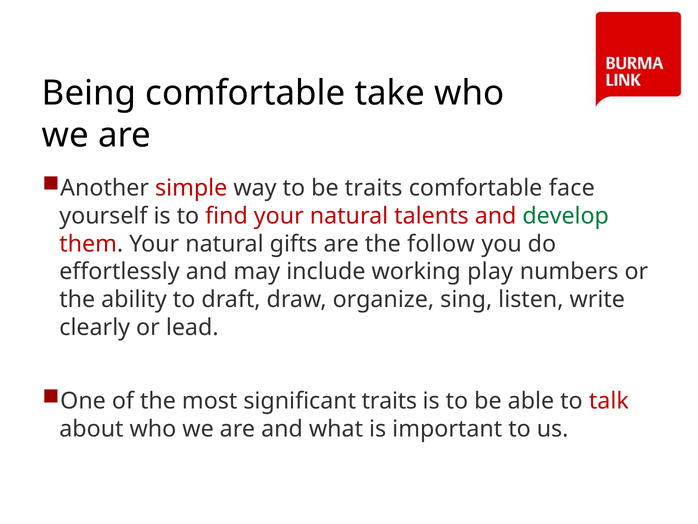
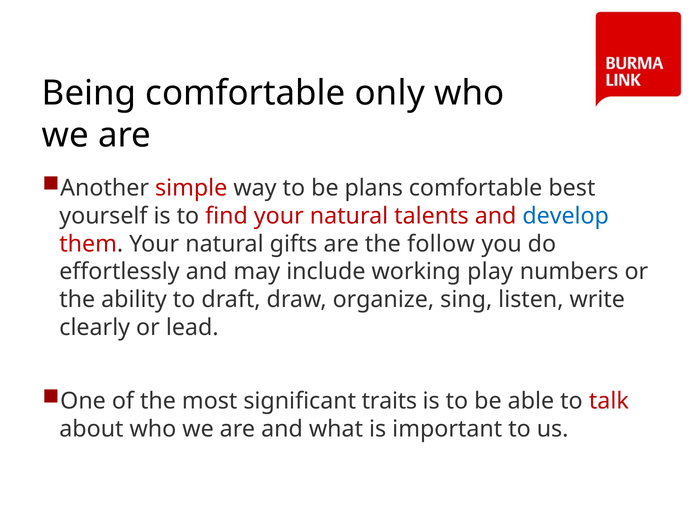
take: take -> only (390, 93)
be traits: traits -> plans (374, 188)
face: face -> best (572, 188)
develop colour: green -> blue (566, 216)
